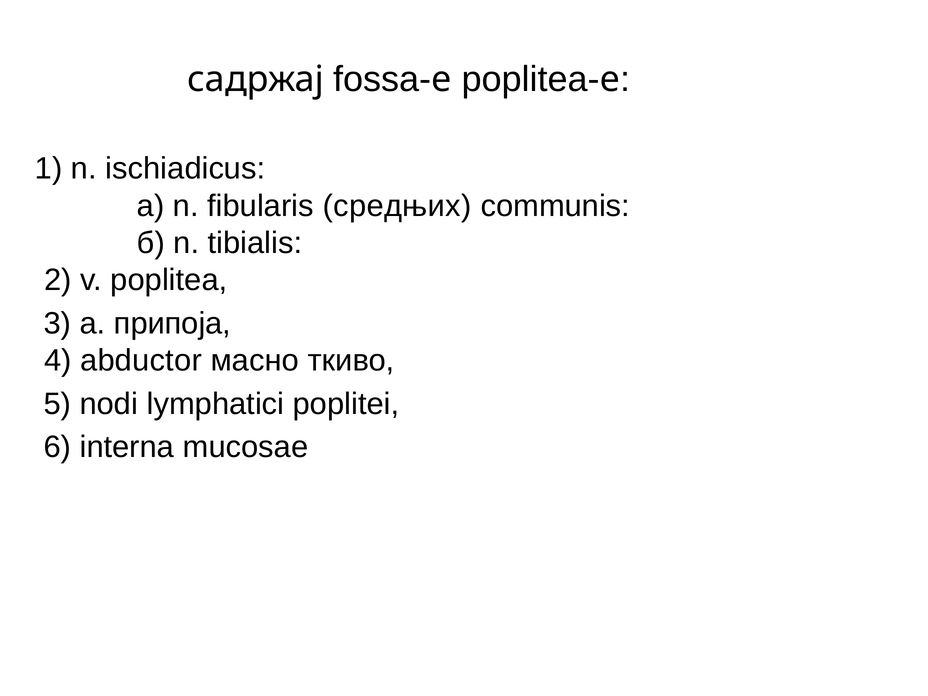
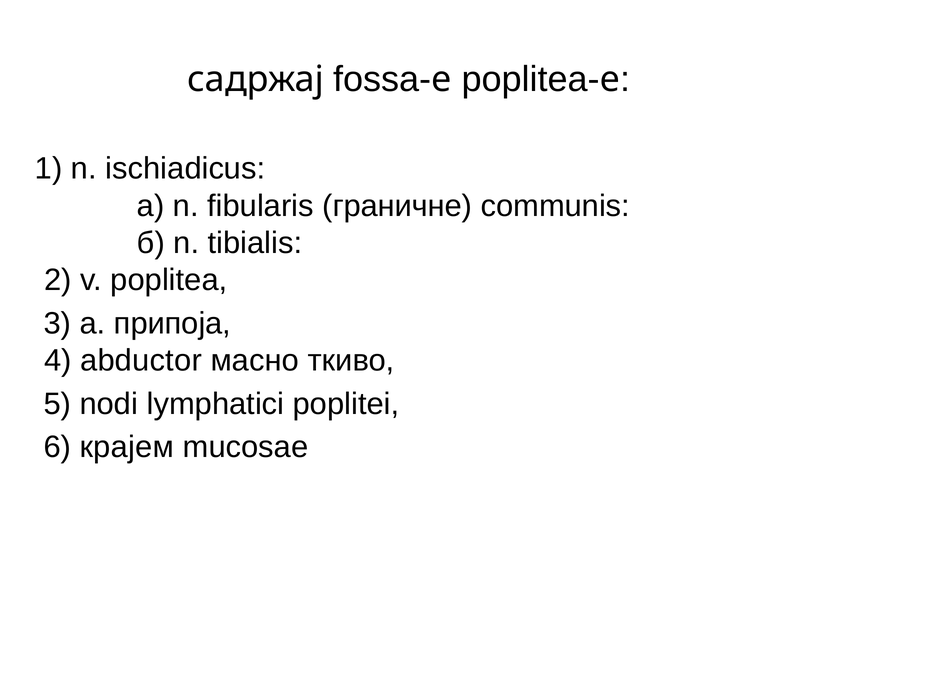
средњих: средњих -> граничне (397, 206)
interna: interna -> крајем (127, 447)
